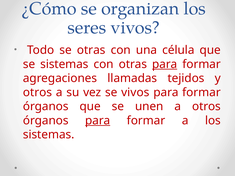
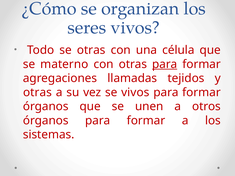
se sistemas: sistemas -> materno (64, 64)
otros: otros -> otras (37, 92)
para underline: present -> none (98, 121)
